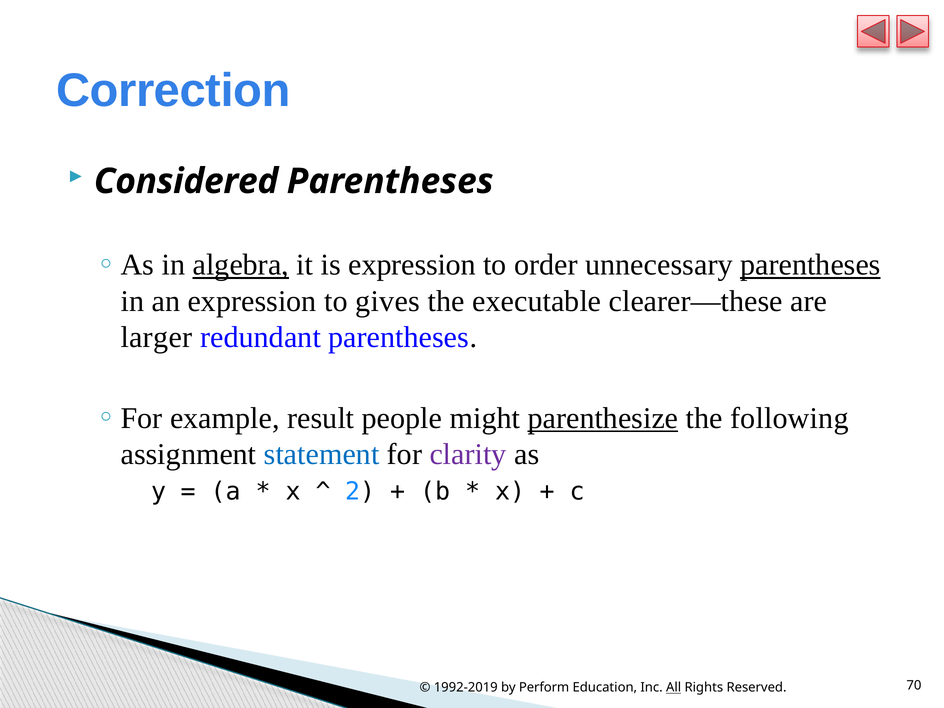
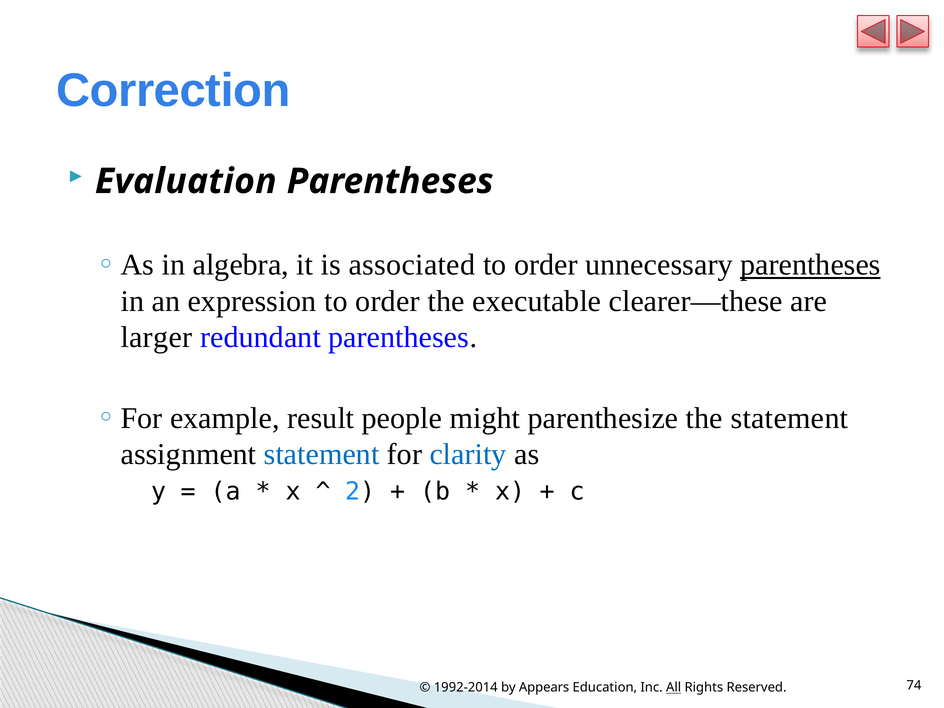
Considered: Considered -> Evaluation (186, 181)
algebra underline: present -> none (241, 265)
is expression: expression -> associated (412, 265)
expression to gives: gives -> order (388, 301)
parenthesize underline: present -> none (603, 418)
the following: following -> statement (789, 418)
clarity colour: purple -> blue (468, 454)
1992-2019: 1992-2019 -> 1992-2014 (466, 688)
Perform: Perform -> Appears (544, 688)
70: 70 -> 74 (914, 686)
